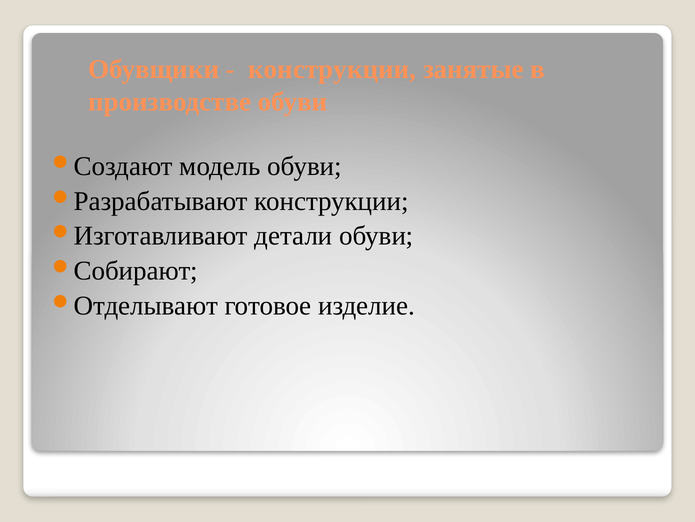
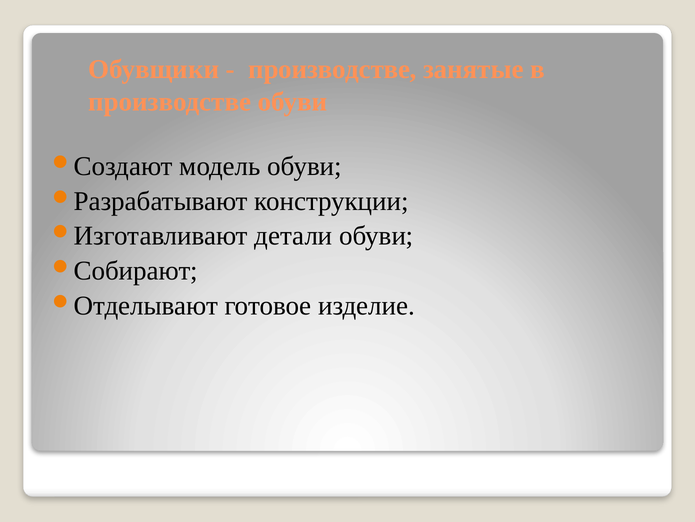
конструкции: конструкции -> производстве (332, 69)
